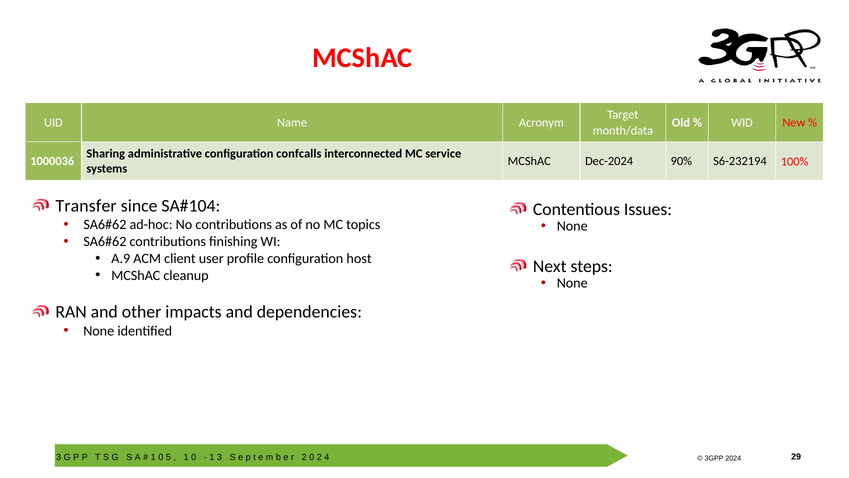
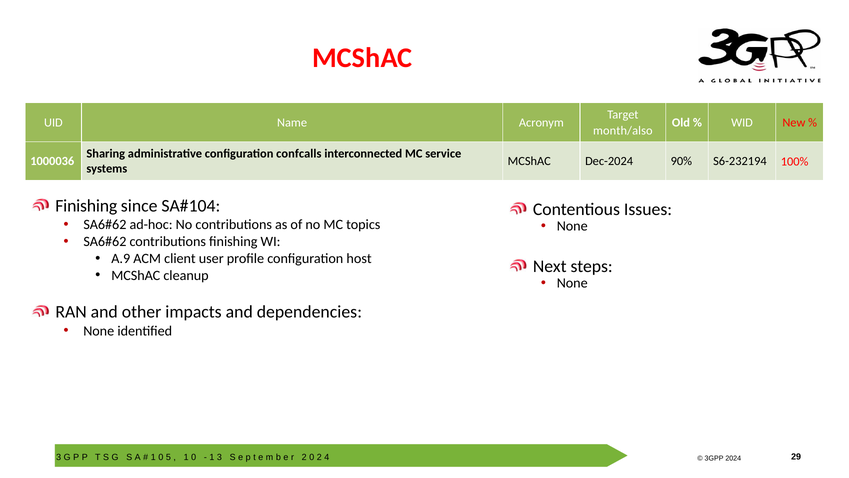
month/data: month/data -> month/also (623, 131)
Transfer: Transfer -> Finishing (86, 206)
